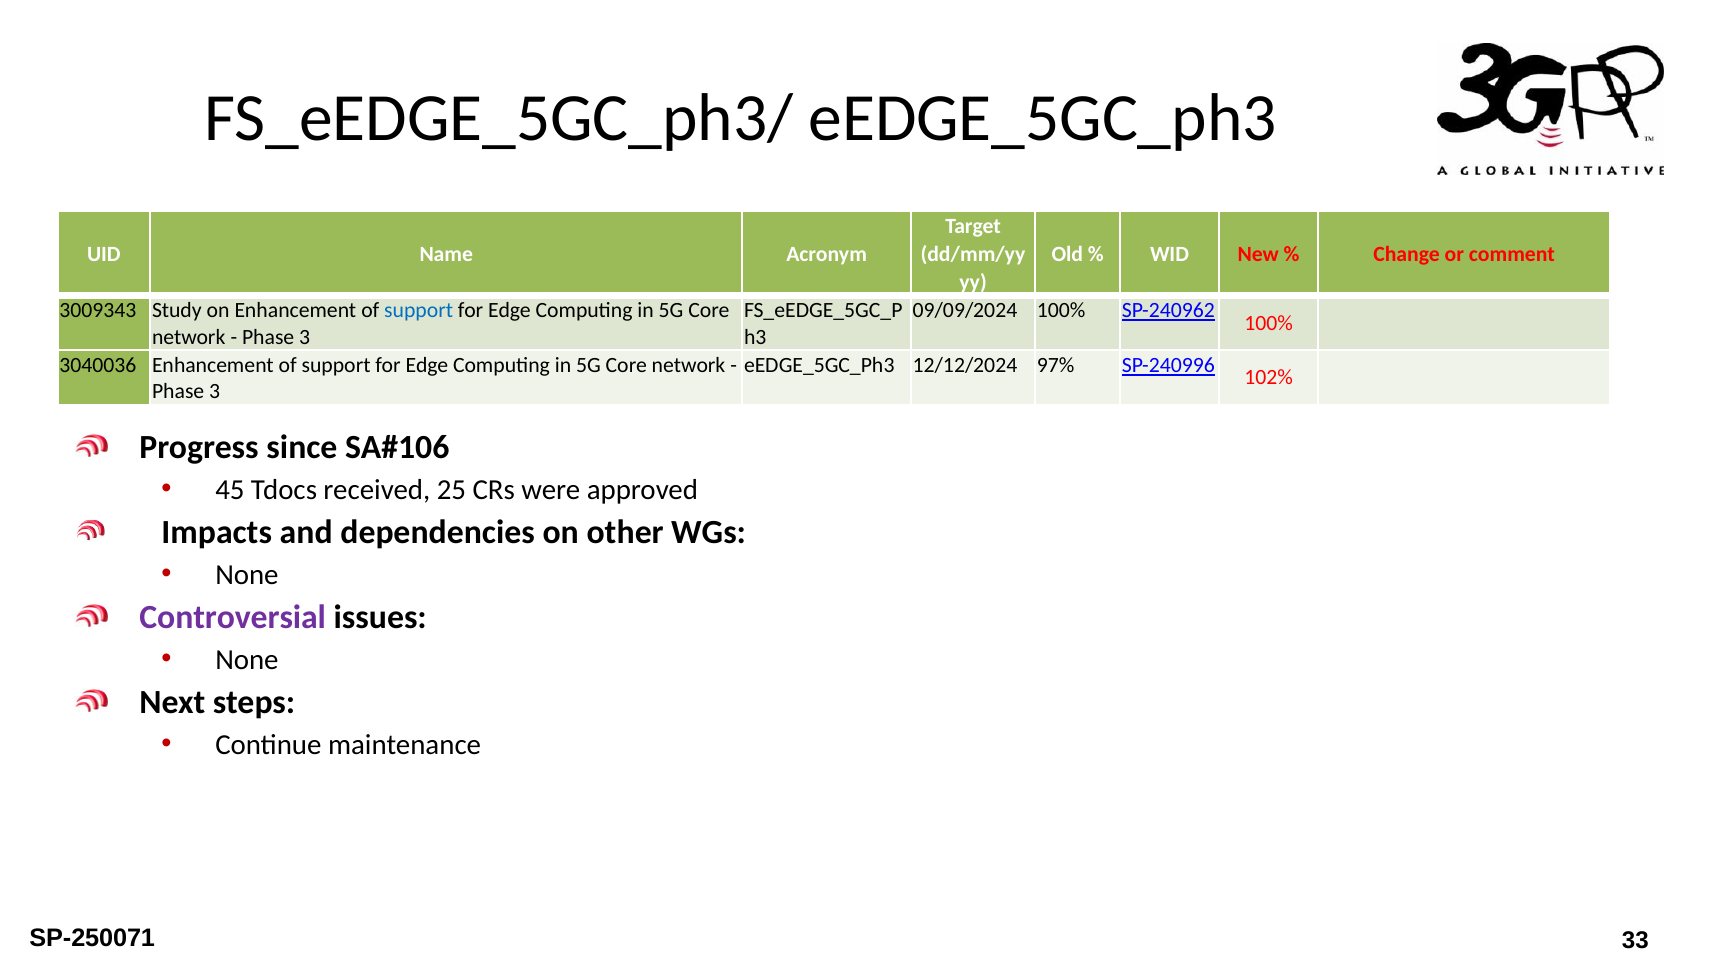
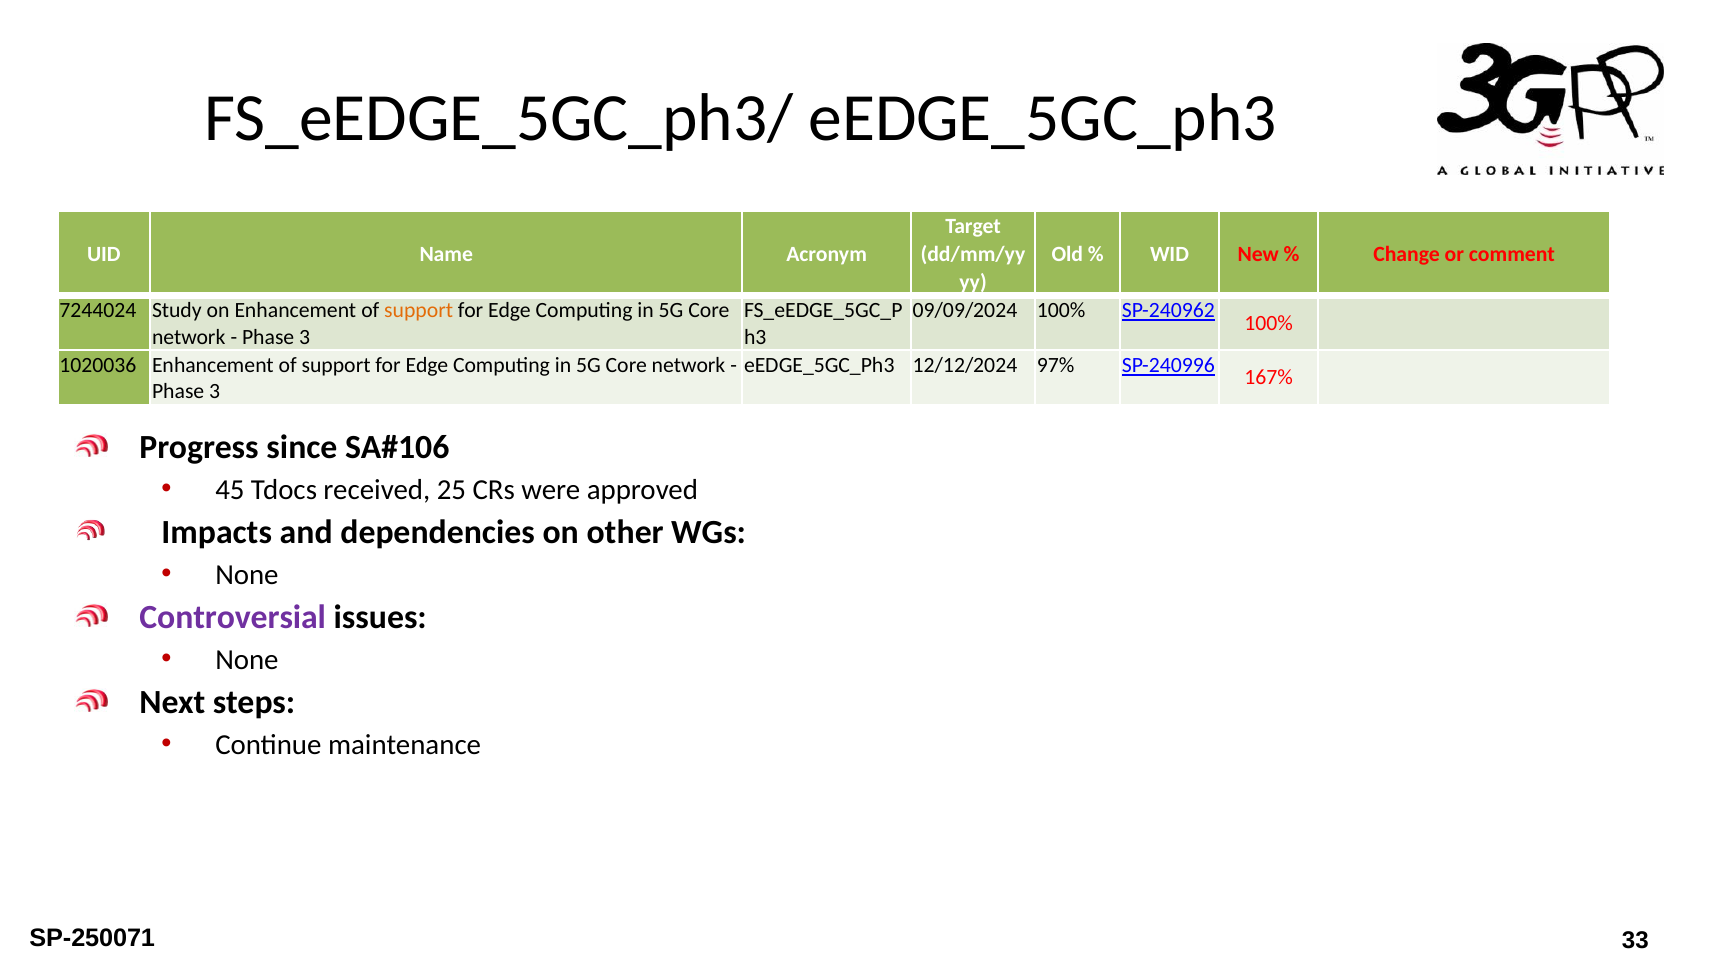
3009343: 3009343 -> 7244024 (98, 311)
support colour: blue -> orange (419, 311)
3040036: 3040036 -> 1020036 (98, 365)
102%: 102% -> 167% (1269, 377)
